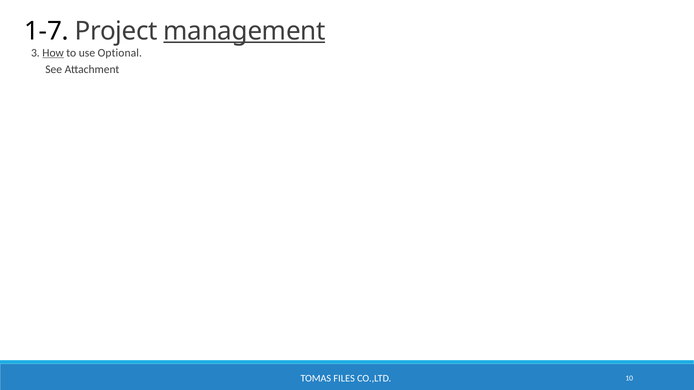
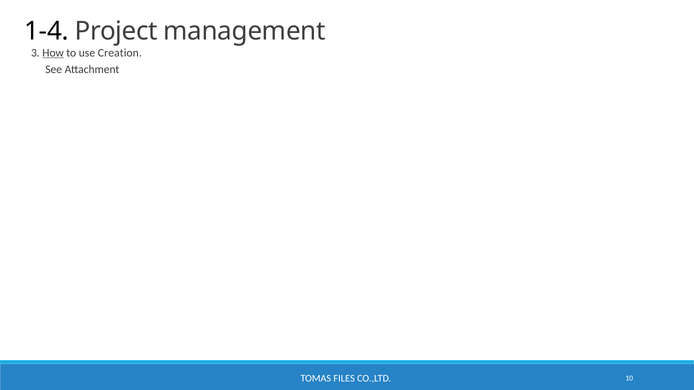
1-7: 1-7 -> 1-4 (47, 31)
management underline: present -> none (244, 31)
Optional: Optional -> Creation (120, 53)
